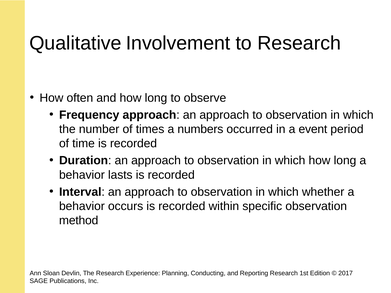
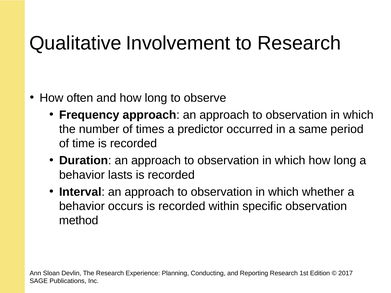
numbers: numbers -> predictor (200, 129)
event: event -> same (313, 129)
